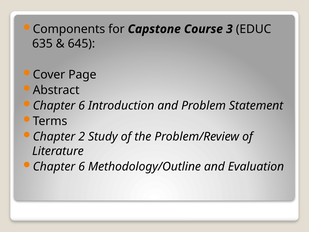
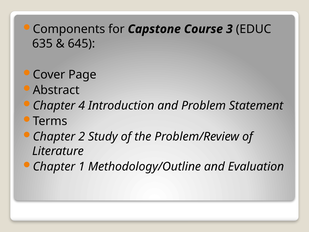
6: 6 -> 4 (82, 105)
6: 6 -> 1 (82, 166)
